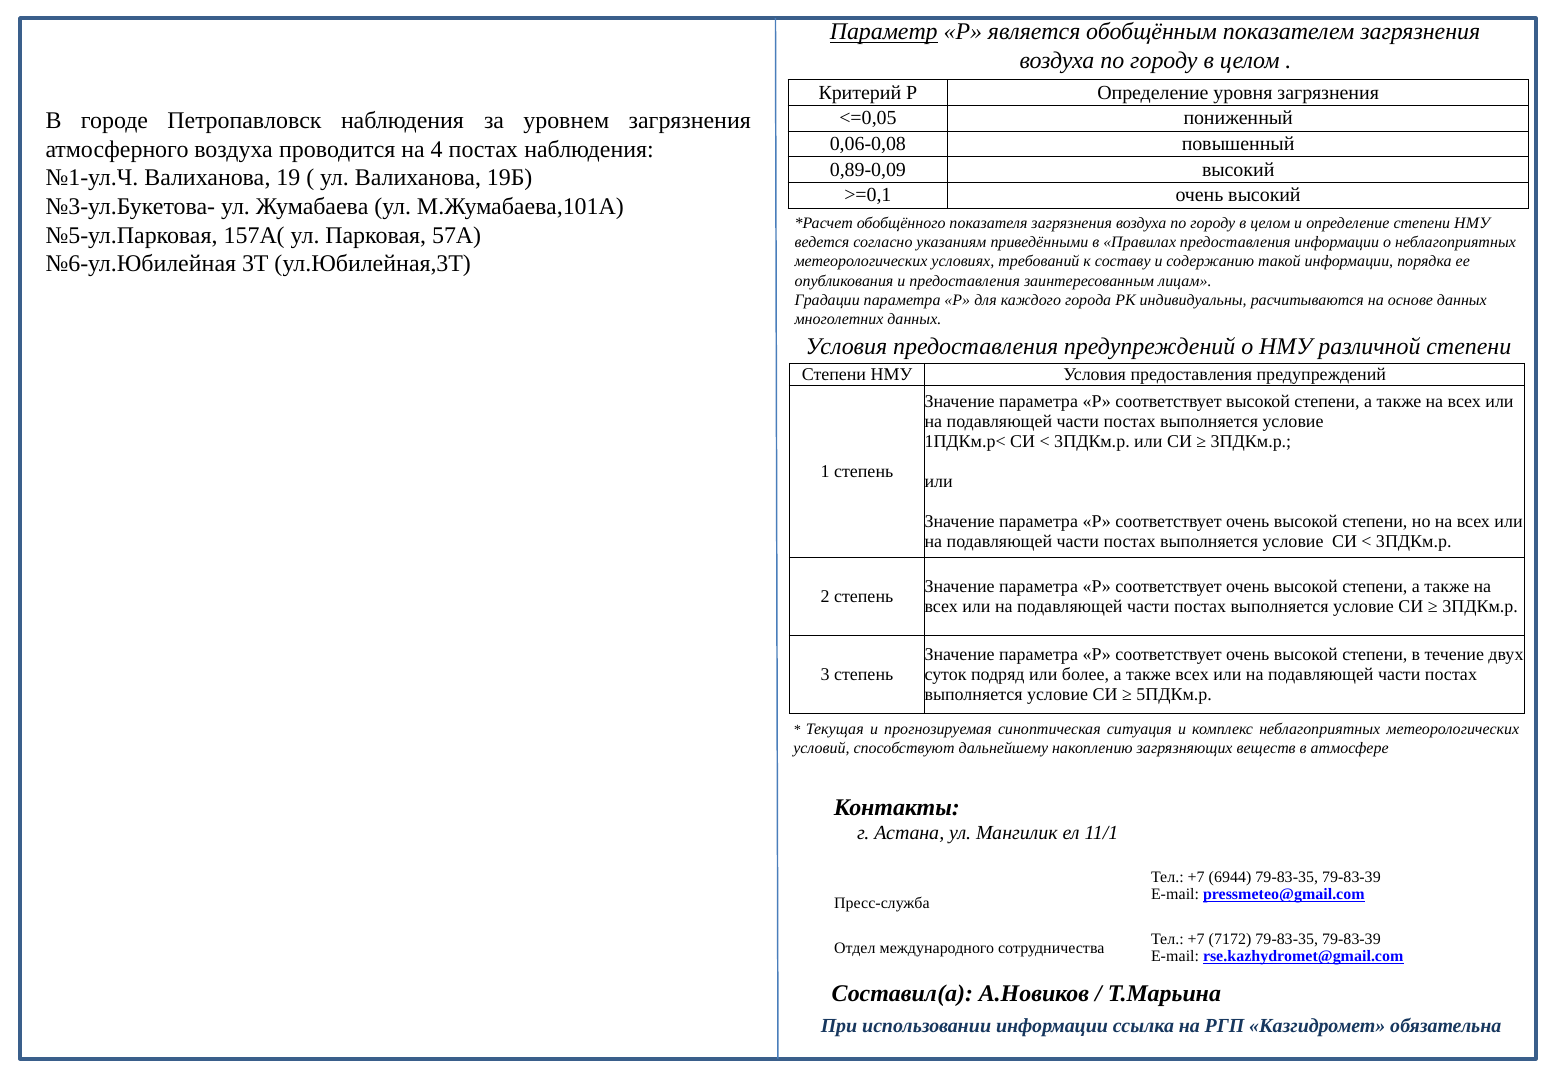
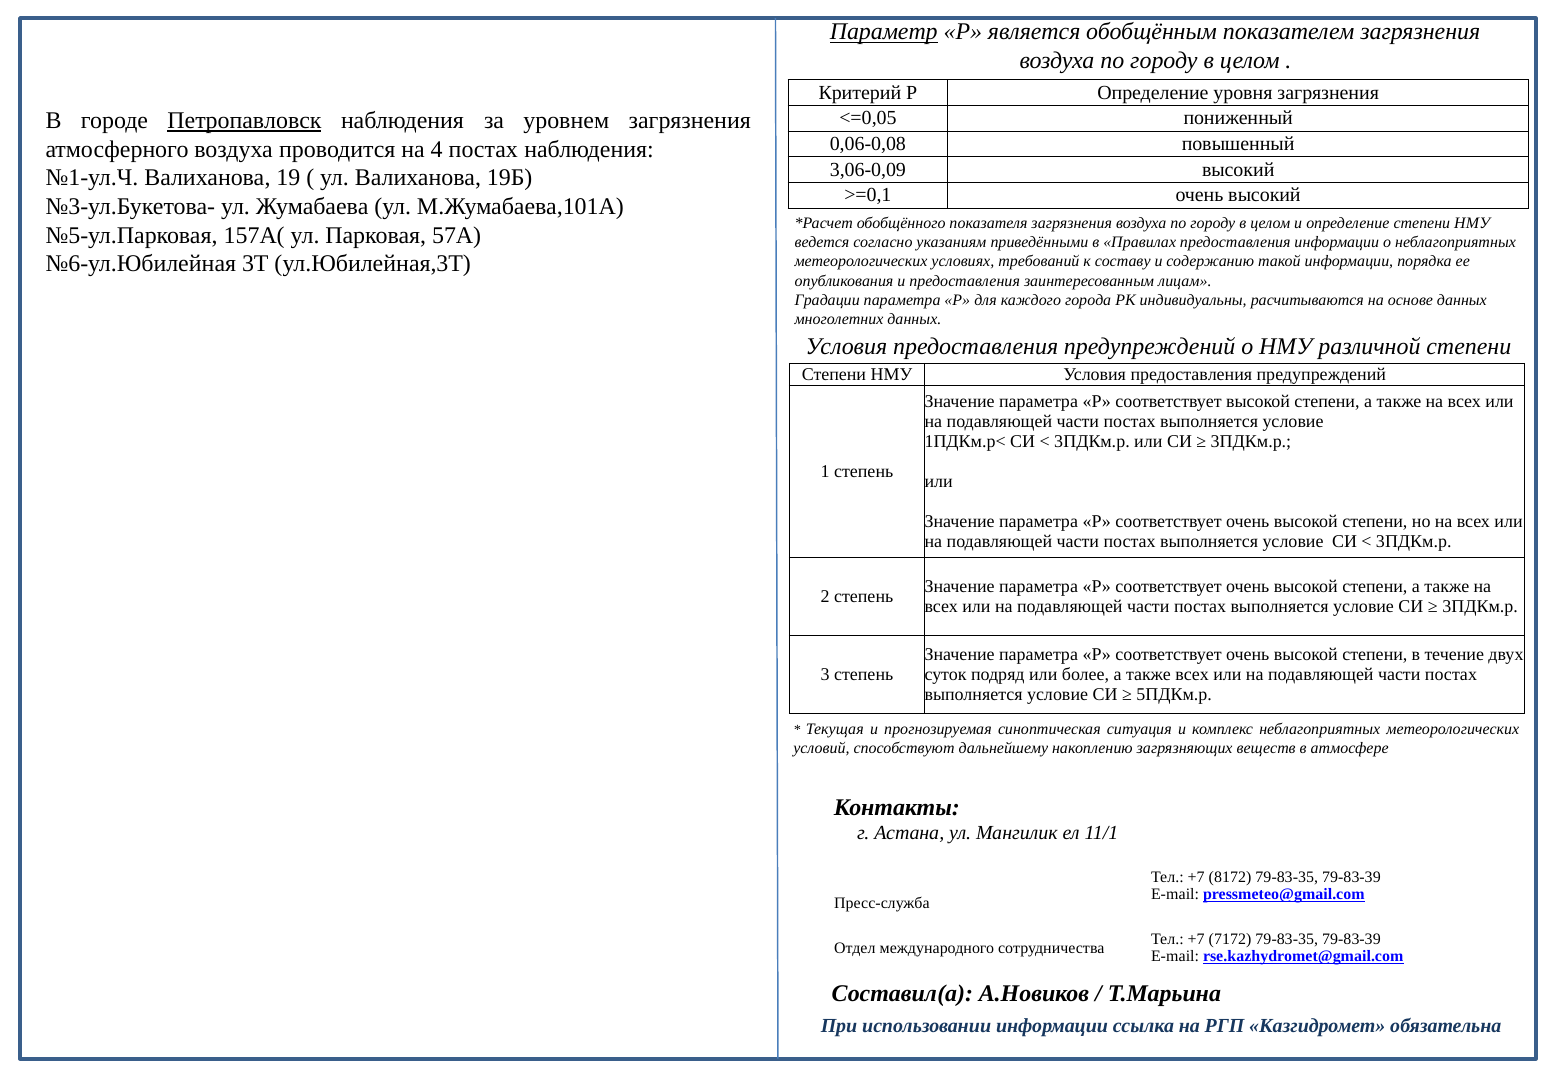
Петропавловск underline: none -> present (244, 121)
0,89-0,09: 0,89-0,09 -> 3,06-0,09 (868, 170)
6944: 6944 -> 8172 (1230, 877)
